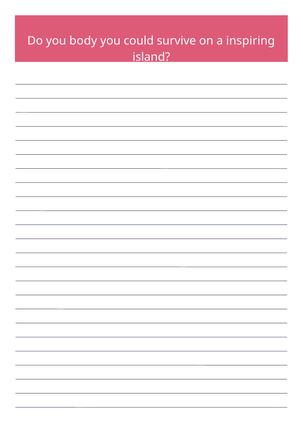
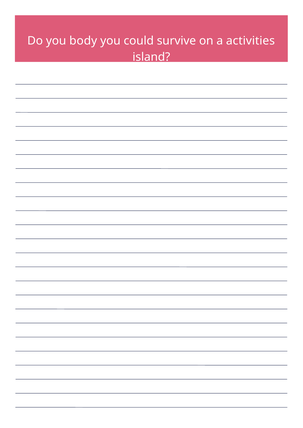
inspiring: inspiring -> activities (250, 41)
